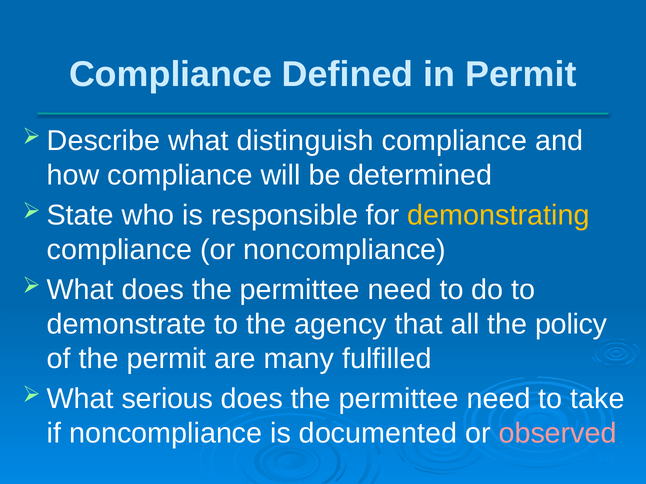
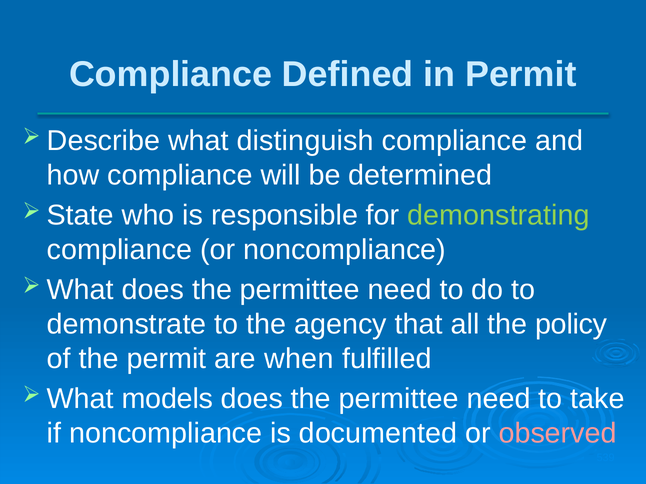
demonstrating colour: yellow -> light green (498, 216)
many: many -> when (299, 359)
serious: serious -> models (167, 399)
